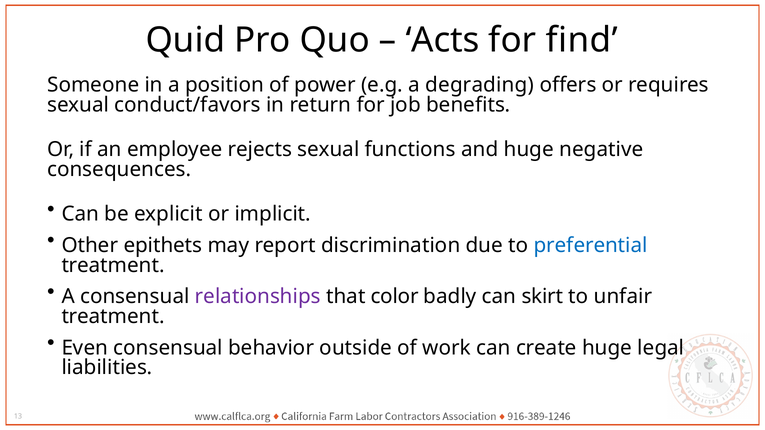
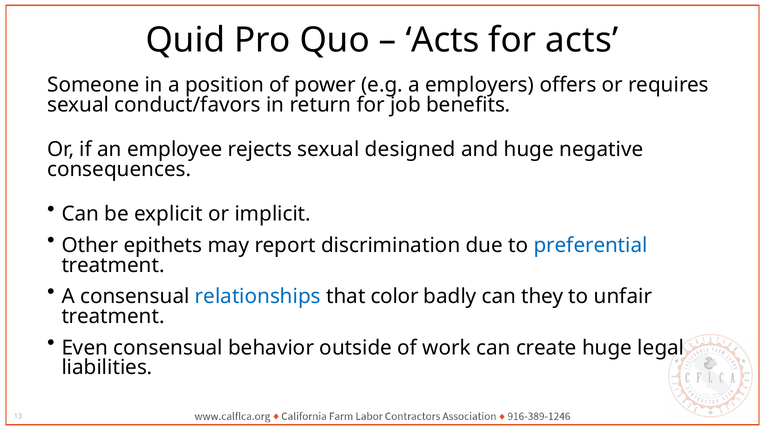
for find: find -> acts (582, 40)
degrading: degrading -> employers (480, 85)
functions: functions -> designed (410, 150)
relationships colour: purple -> blue (258, 297)
skirt: skirt -> they (542, 297)
